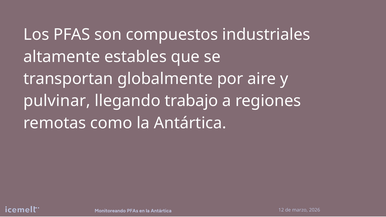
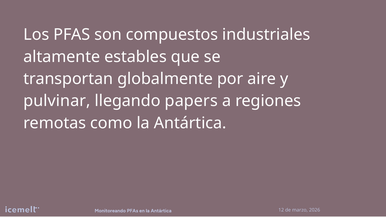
trabajo: trabajo -> papers (191, 101)
